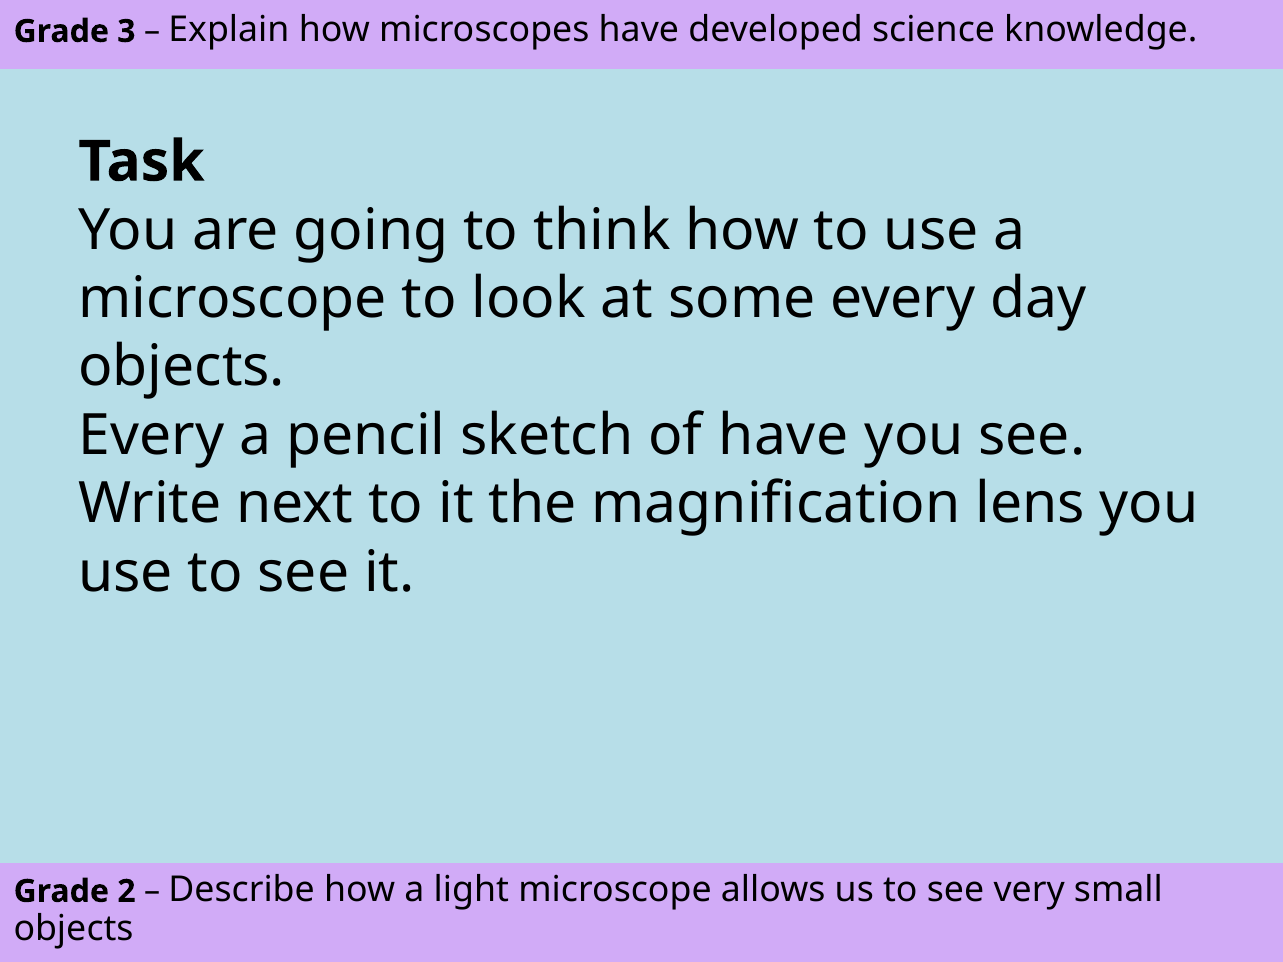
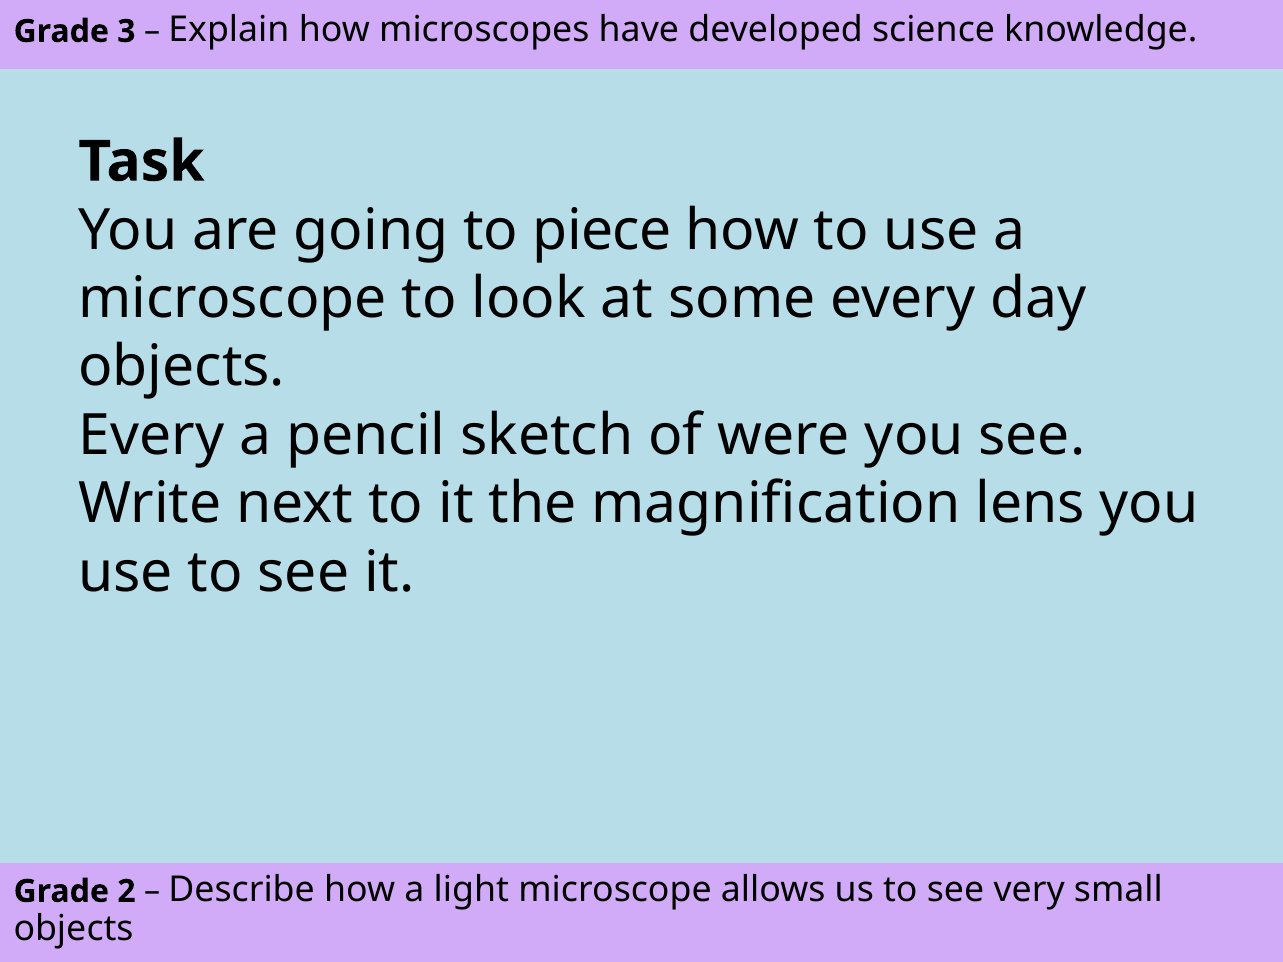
think: think -> piece (602, 230)
of have: have -> were (784, 436)
